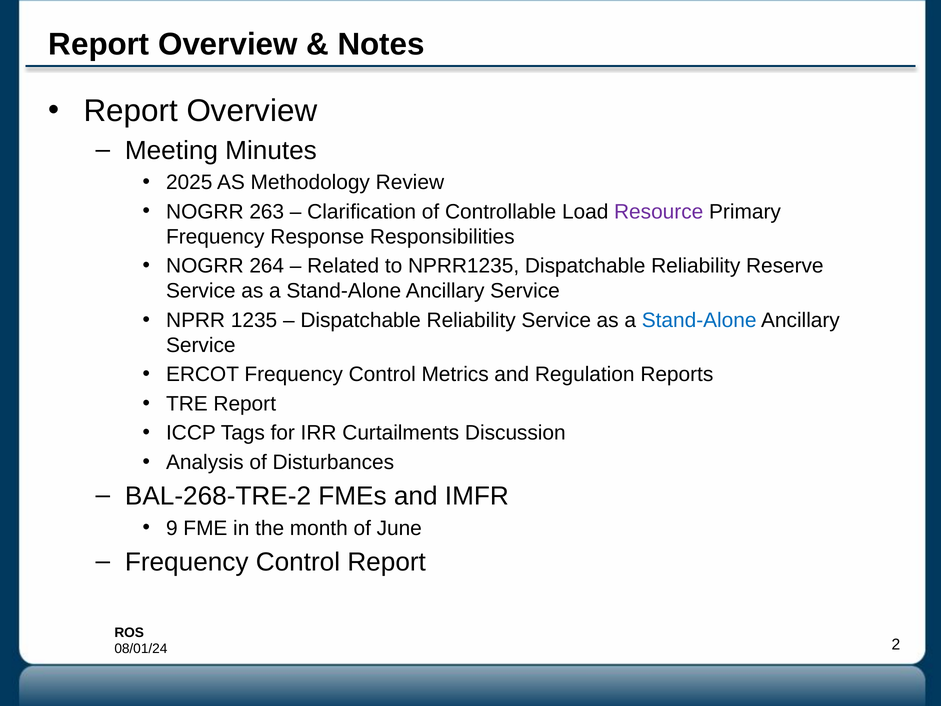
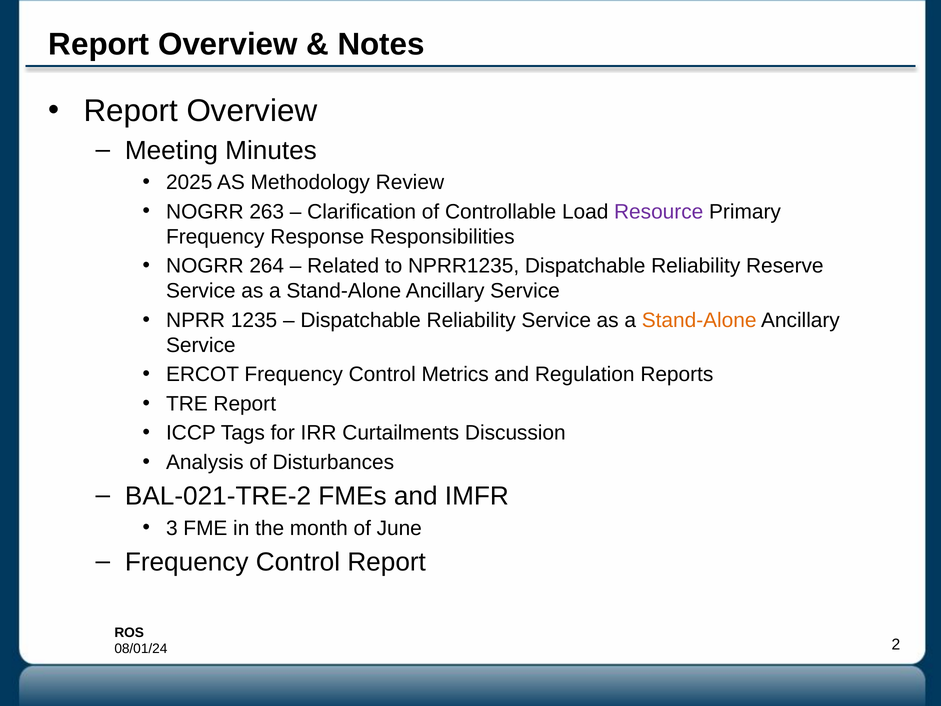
Stand-Alone colour: blue -> orange (699, 320)
BAL-268-TRE-2: BAL-268-TRE-2 -> BAL-021-TRE-2 (218, 496)
9: 9 -> 3 (172, 528)
